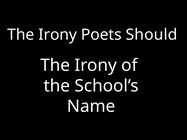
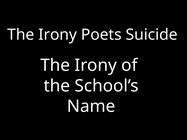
Should: Should -> Suicide (152, 35)
